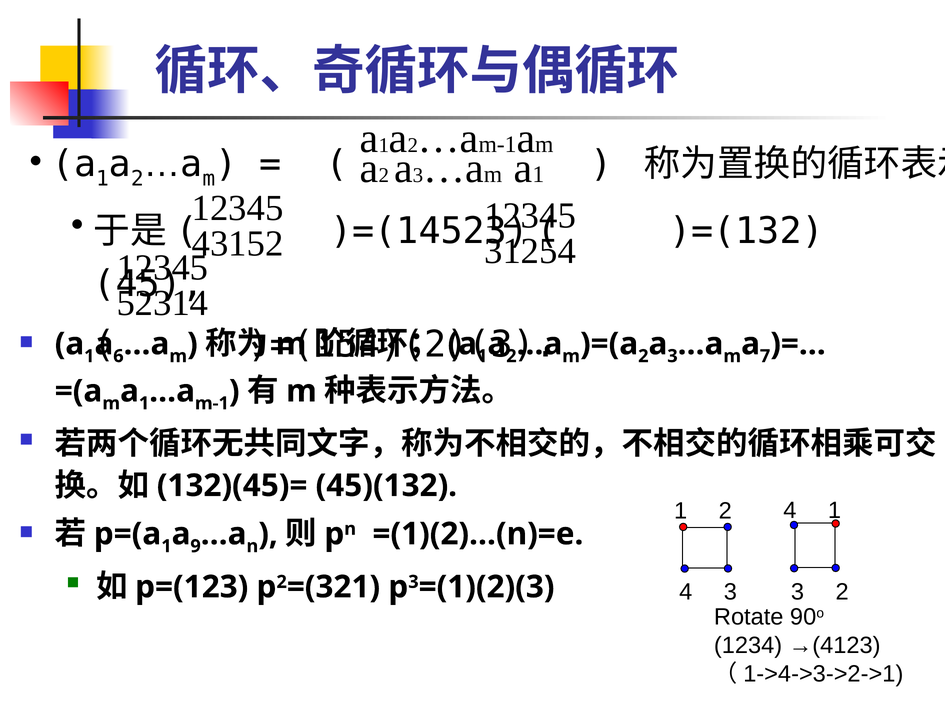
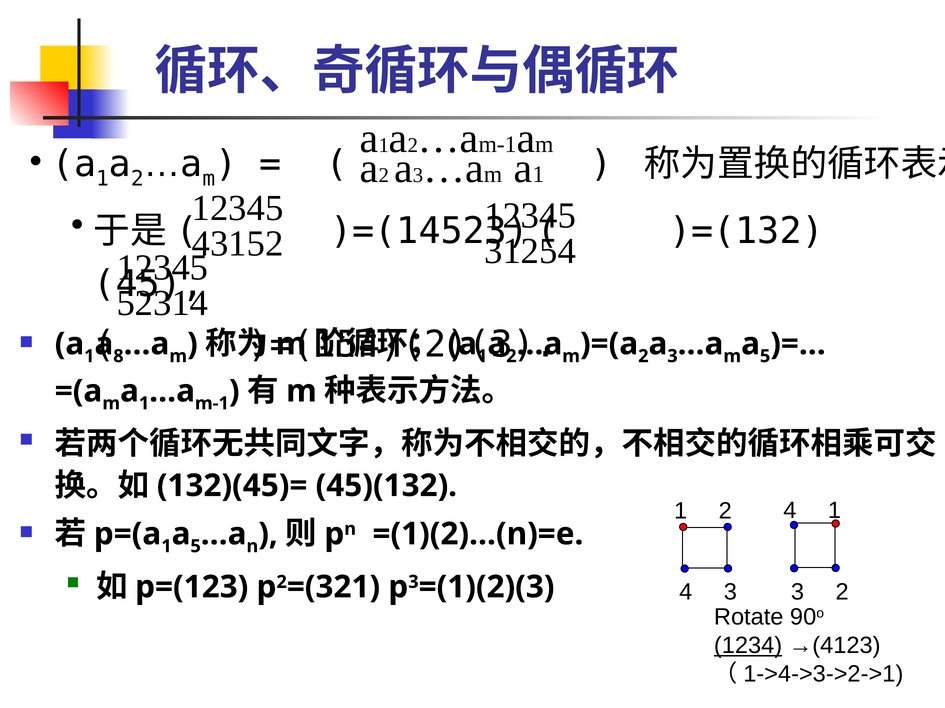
6: 6 -> 8 (118, 357)
7: 7 -> 5 (765, 357)
9: 9 -> 5 (196, 547)
1234 underline: none -> present (748, 646)
